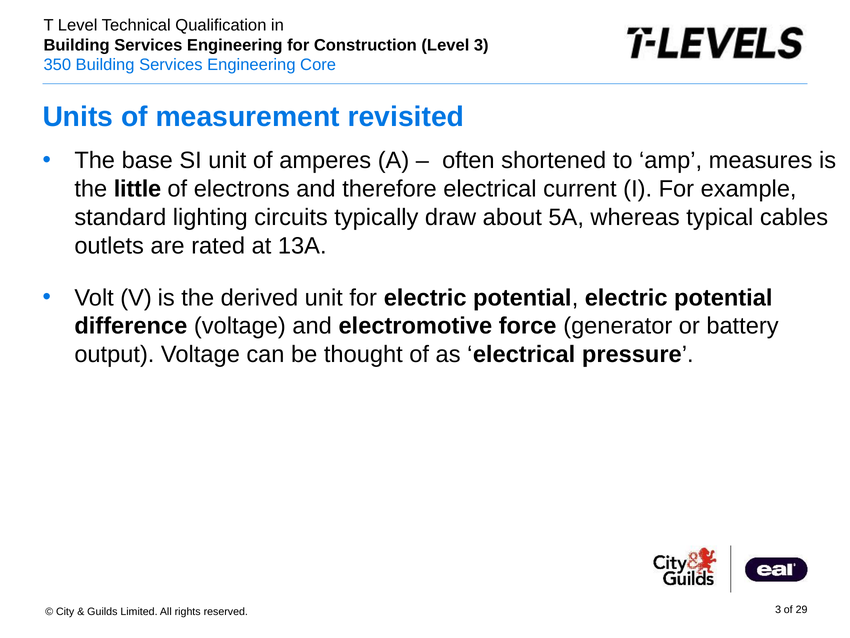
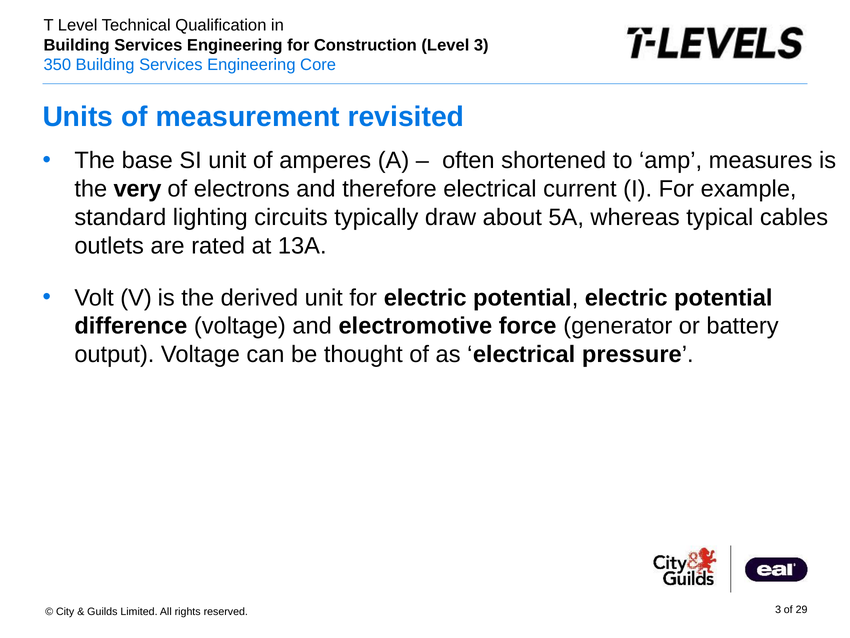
little: little -> very (138, 189)
